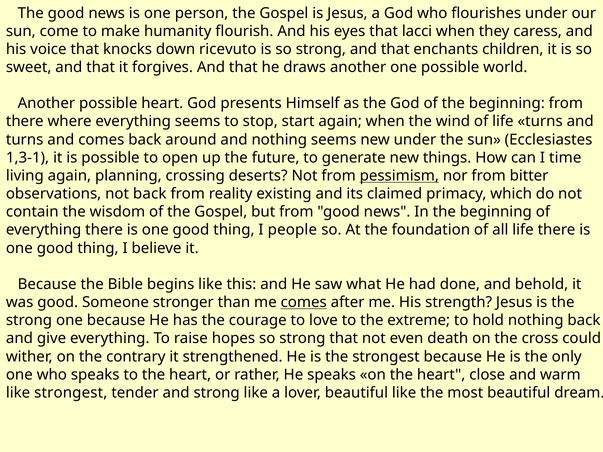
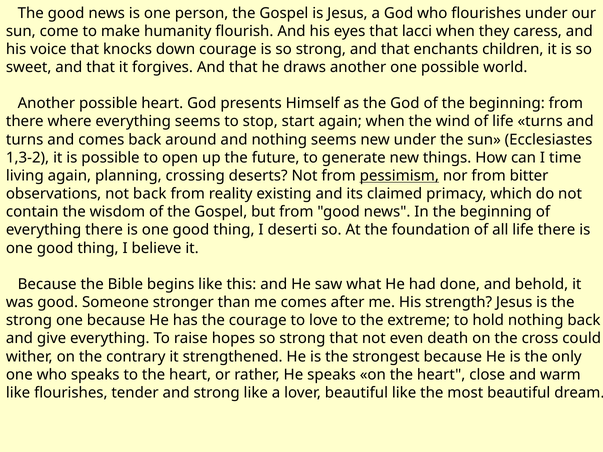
down ricevuto: ricevuto -> courage (228, 49)
1,3-1: 1,3-1 -> 1,3-2 (28, 158)
people: people -> deserti (292, 230)
comes underline: present -> none (304, 302)
like strongest: strongest -> flourishes (71, 393)
